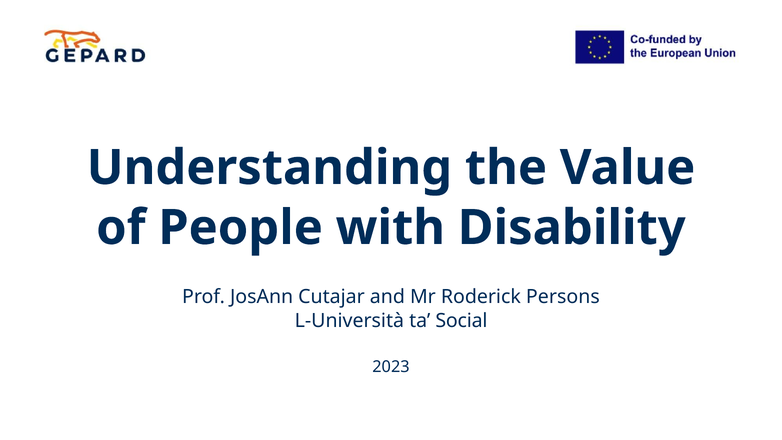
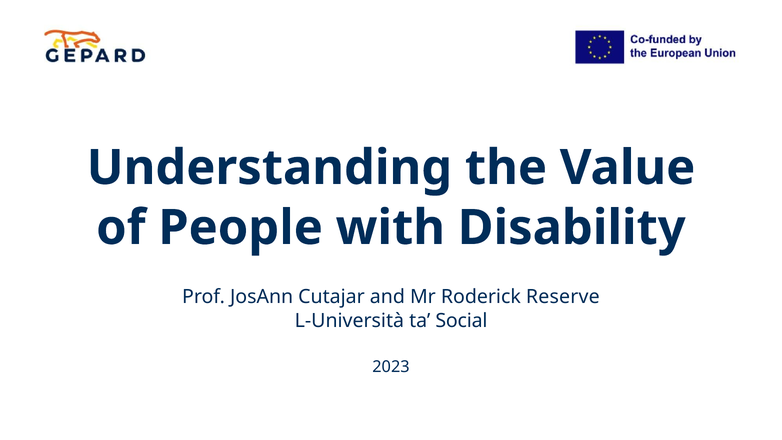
Persons: Persons -> Reserve (563, 297)
